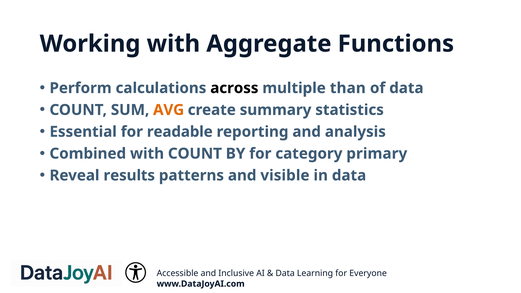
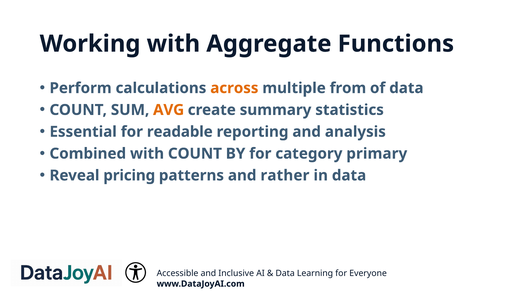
across colour: black -> orange (234, 88)
than: than -> from (348, 88)
results: results -> pricing (129, 175)
visible: visible -> rather (285, 175)
